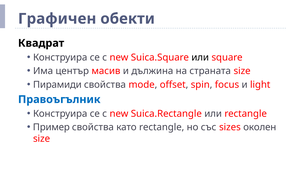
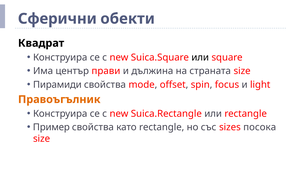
Графичен: Графичен -> Сферични (57, 19)
масив: масив -> прави (106, 71)
Правоъгълник colour: blue -> orange (59, 100)
околен: околен -> посока (260, 128)
